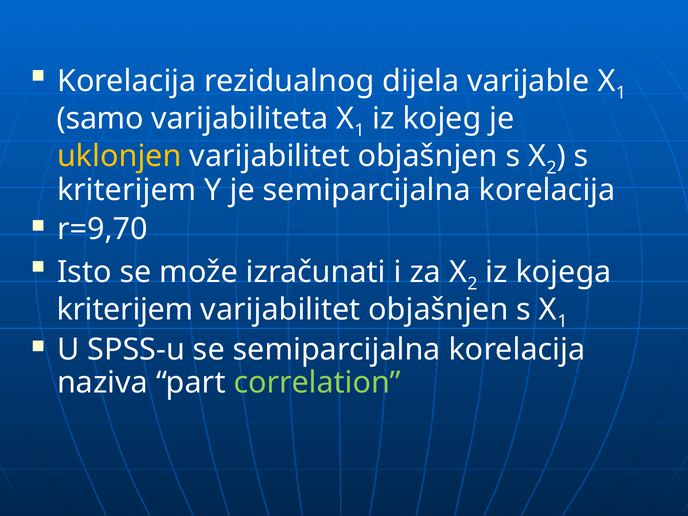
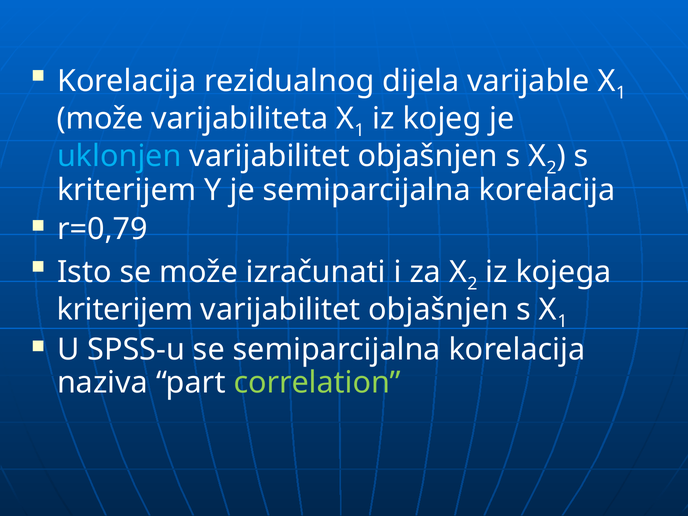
samo: samo -> može (100, 119)
uklonjen colour: yellow -> light blue (119, 156)
r=9,70: r=9,70 -> r=0,79 (102, 229)
